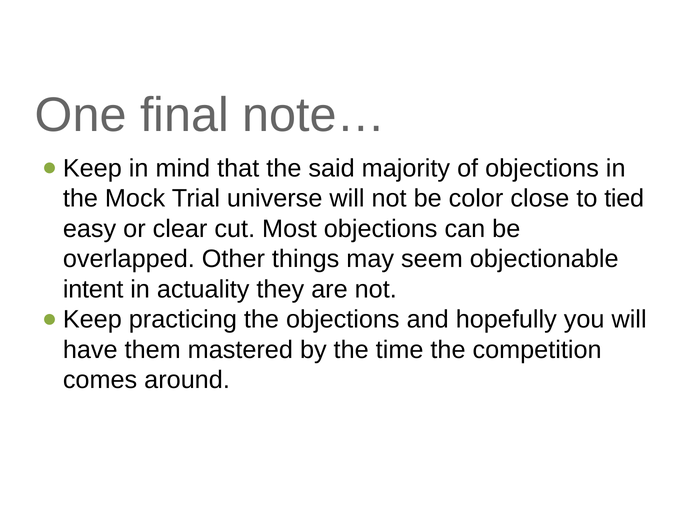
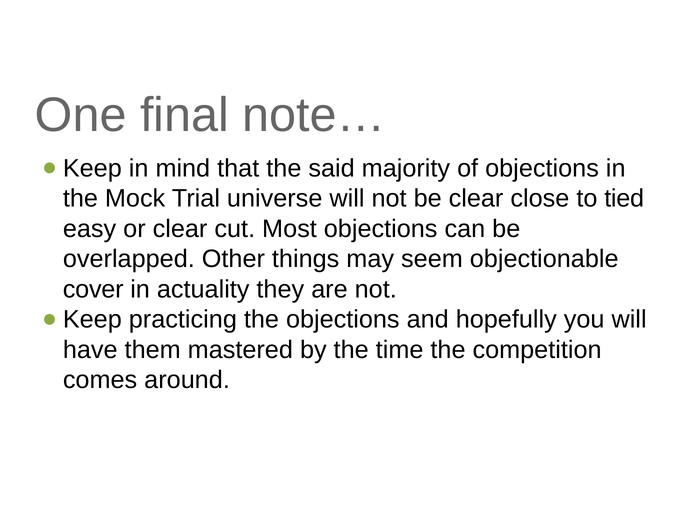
be color: color -> clear (476, 199)
intent: intent -> cover (93, 289)
